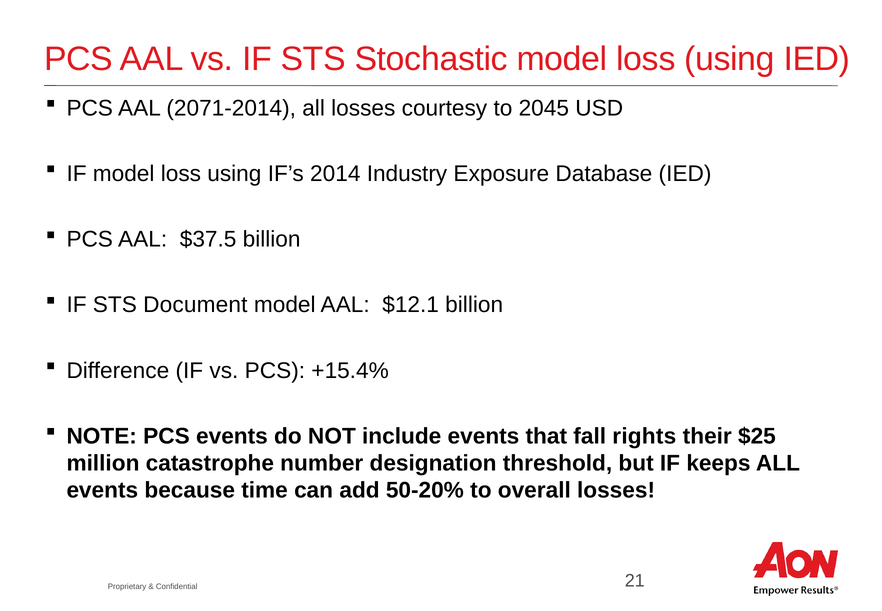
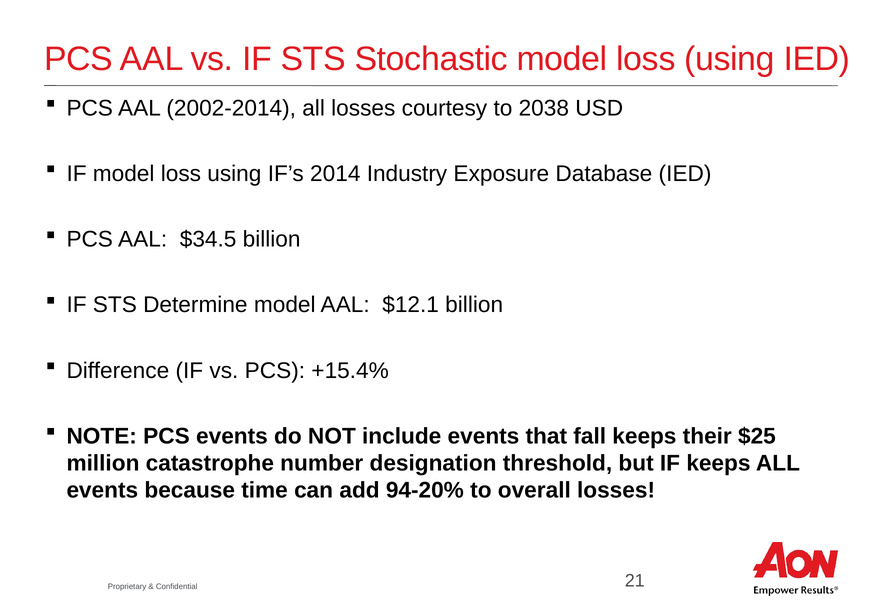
2071-2014: 2071-2014 -> 2002-2014 (231, 108)
2045: 2045 -> 2038 (544, 108)
$37.5: $37.5 -> $34.5 (208, 239)
Document: Document -> Determine (195, 305)
fall rights: rights -> keeps (644, 436)
50-20%: 50-20% -> 94-20% (425, 490)
